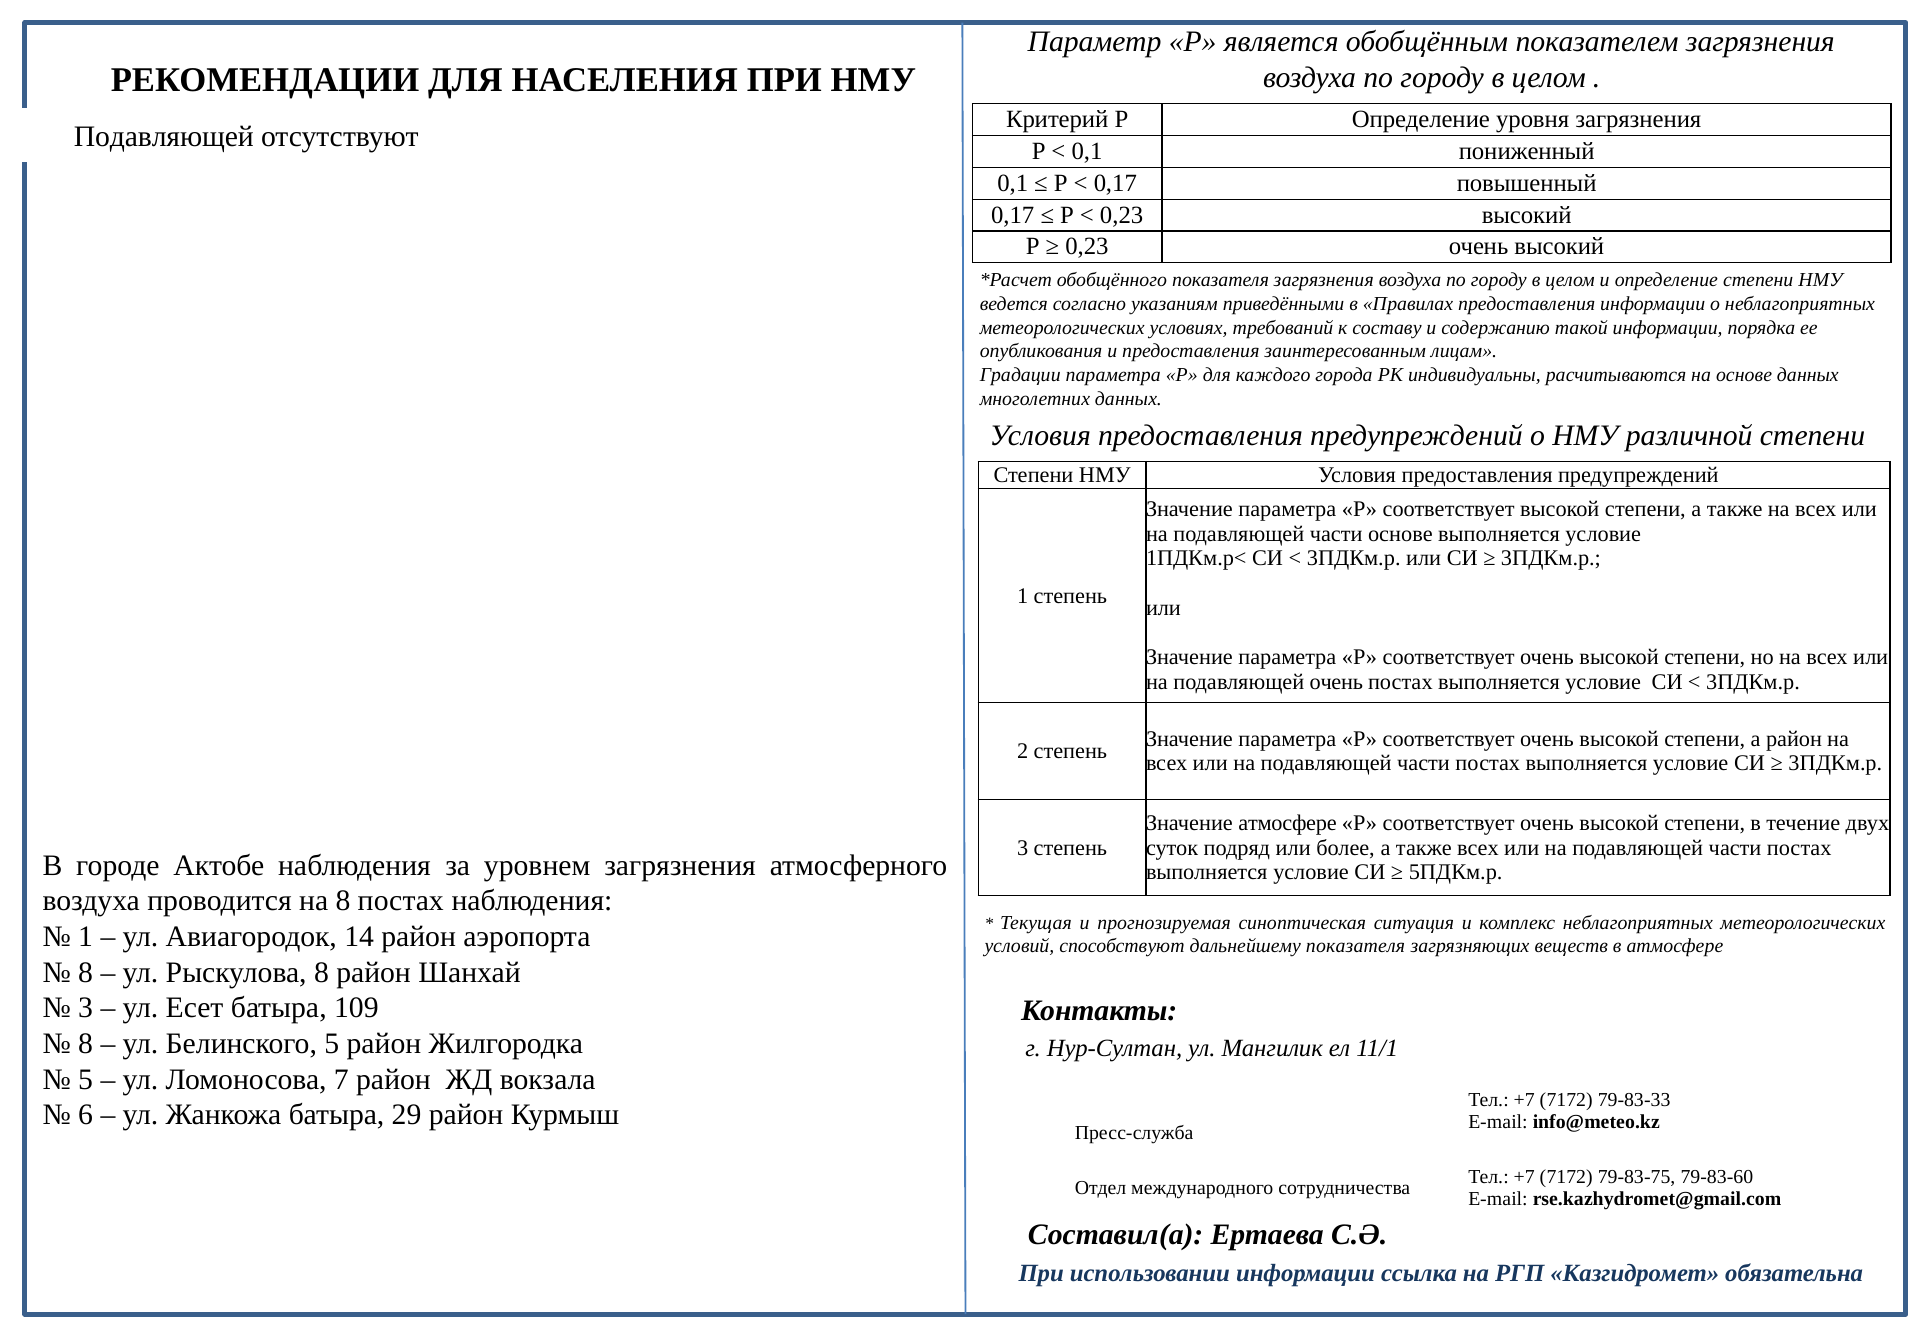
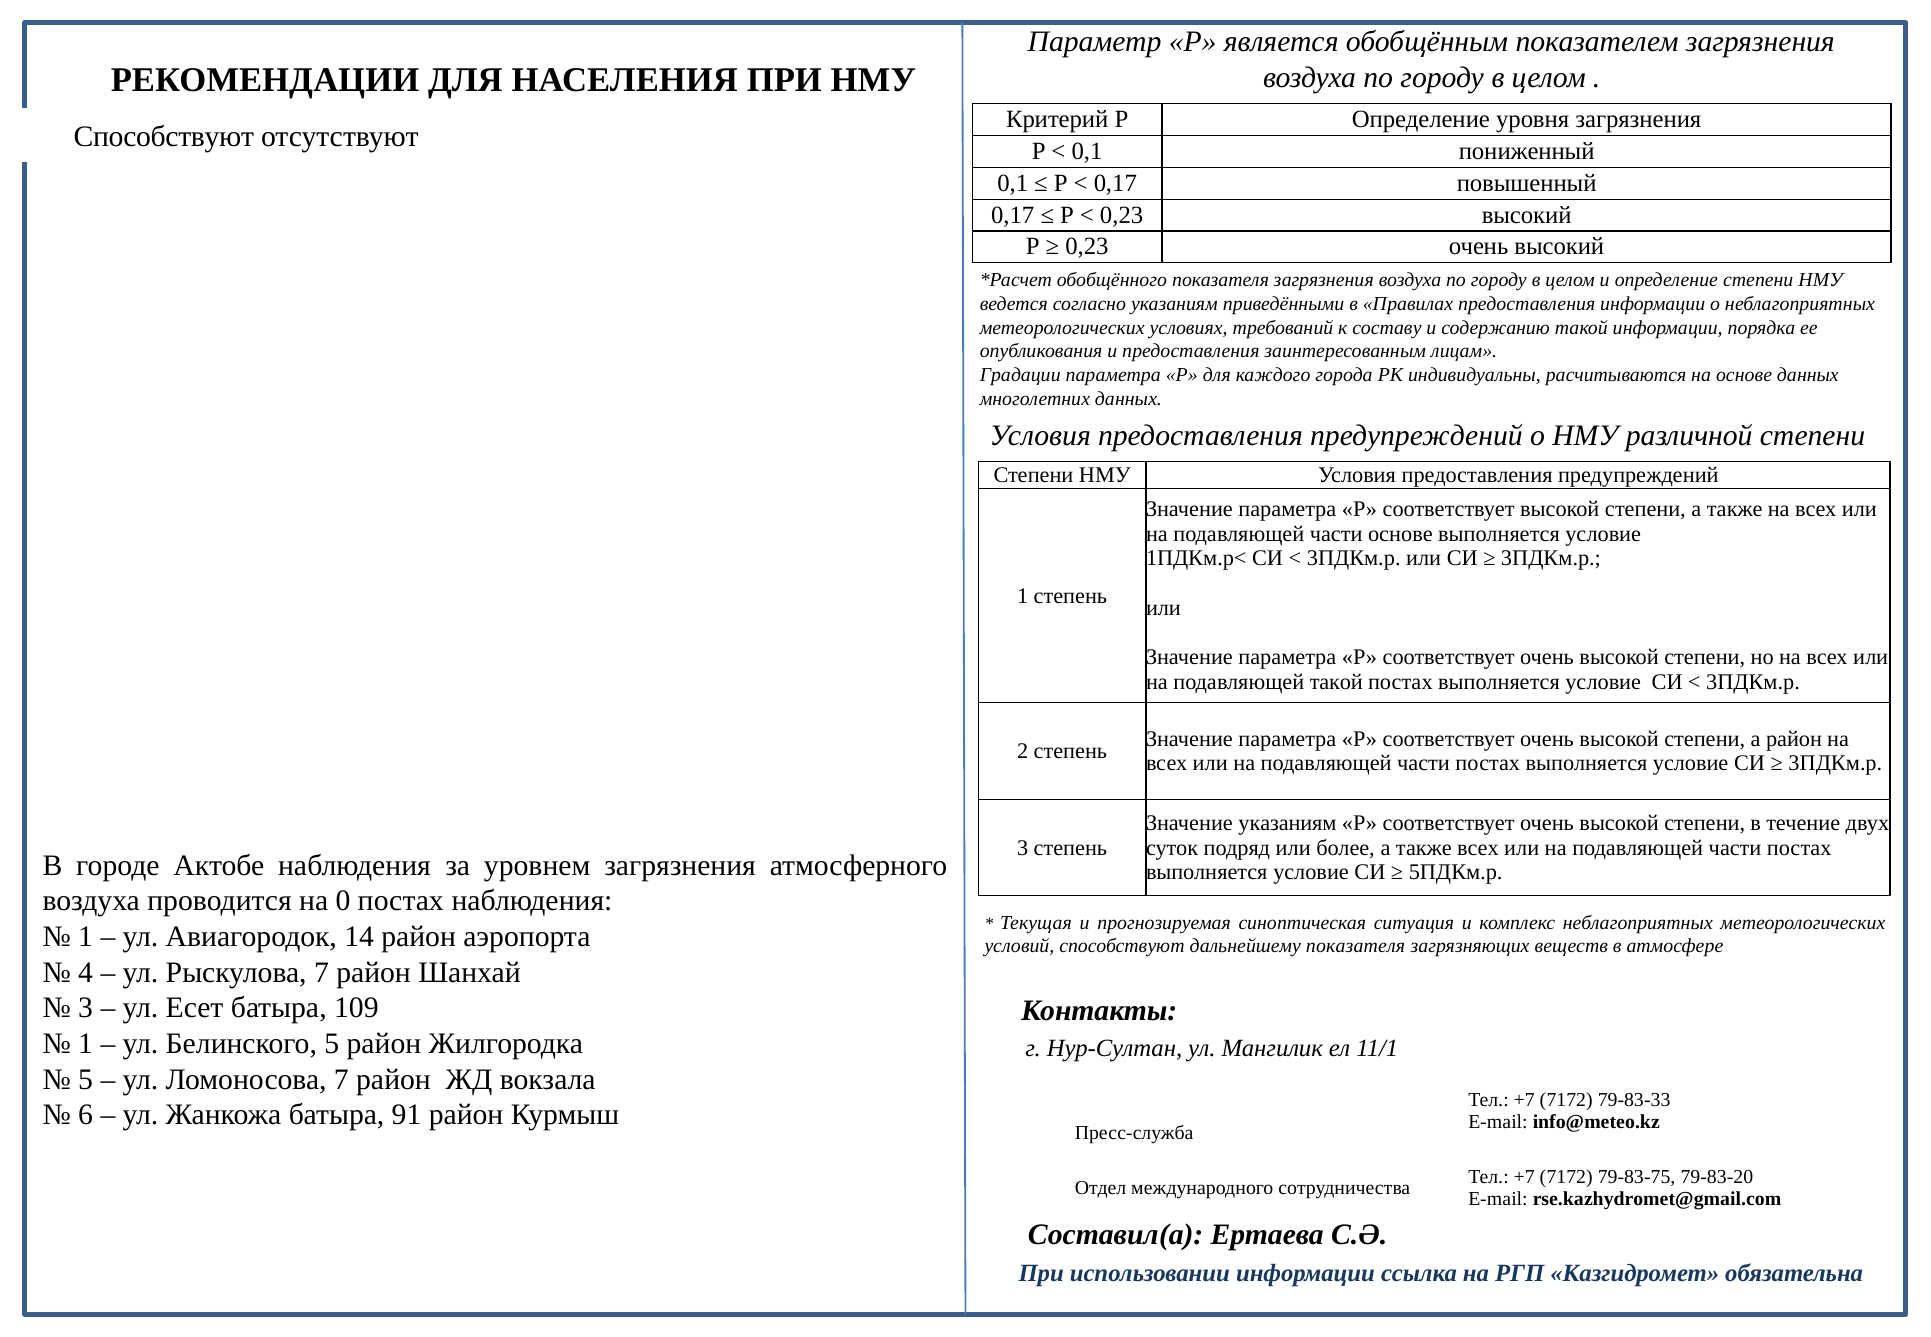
Подавляющей: Подавляющей -> Способствуют (164, 137)
подавляющей очень: очень -> такой (1336, 682)
Значение атмосфере: атмосфере -> указаниям (1287, 823)
на 8: 8 -> 0 (343, 901)
8: 8 -> 4 (86, 972)
Рыскулова 8: 8 -> 7 (322, 972)
8: 8 -> 1 (86, 1044)
29: 29 -> 91 (407, 1115)
79-83-60: 79-83-60 -> 79-83-20 (1717, 1177)
